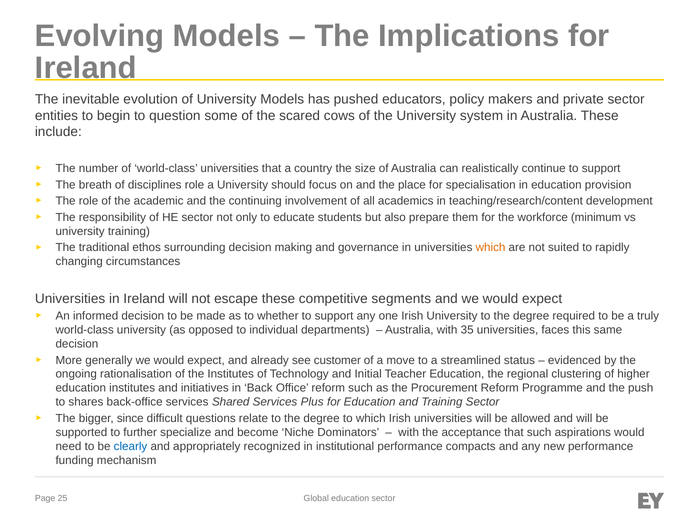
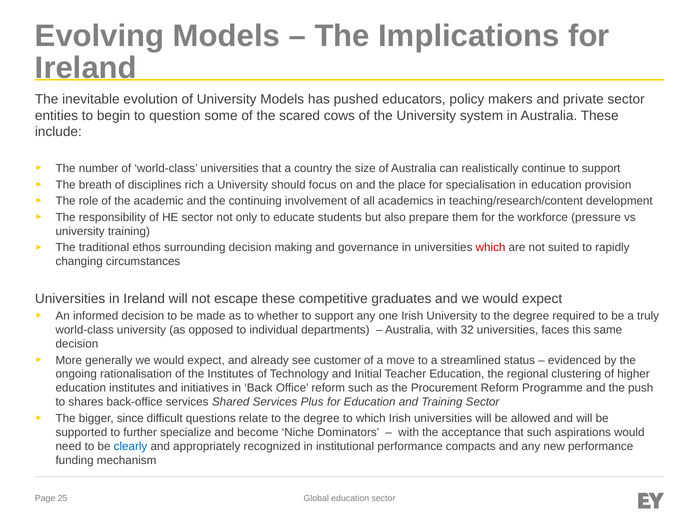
disciplines role: role -> rich (194, 185)
minimum: minimum -> pressure (596, 217)
which colour: orange -> red (491, 248)
segments: segments -> graduates (401, 299)
35: 35 -> 32 (467, 330)
